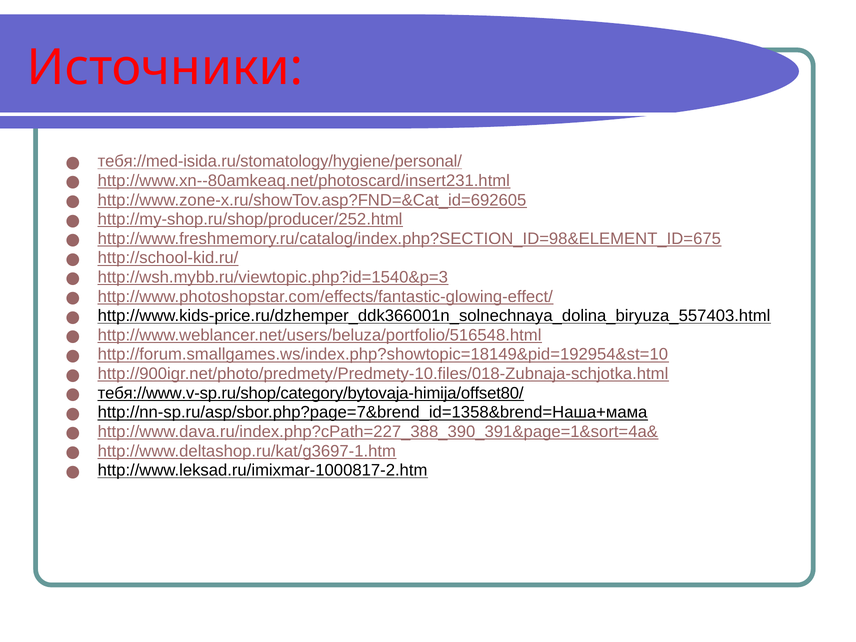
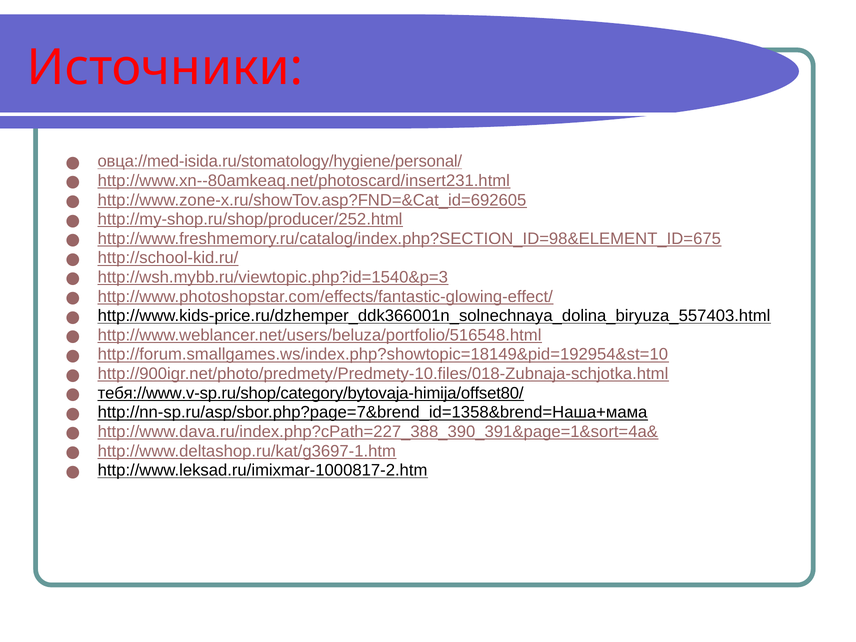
тебя://med-isida.ru/stomatology/hygiene/personal/: тебя://med-isida.ru/stomatology/hygiene/personal/ -> овца://med-isida.ru/stomatology/hygiene/personal/ (280, 161)
